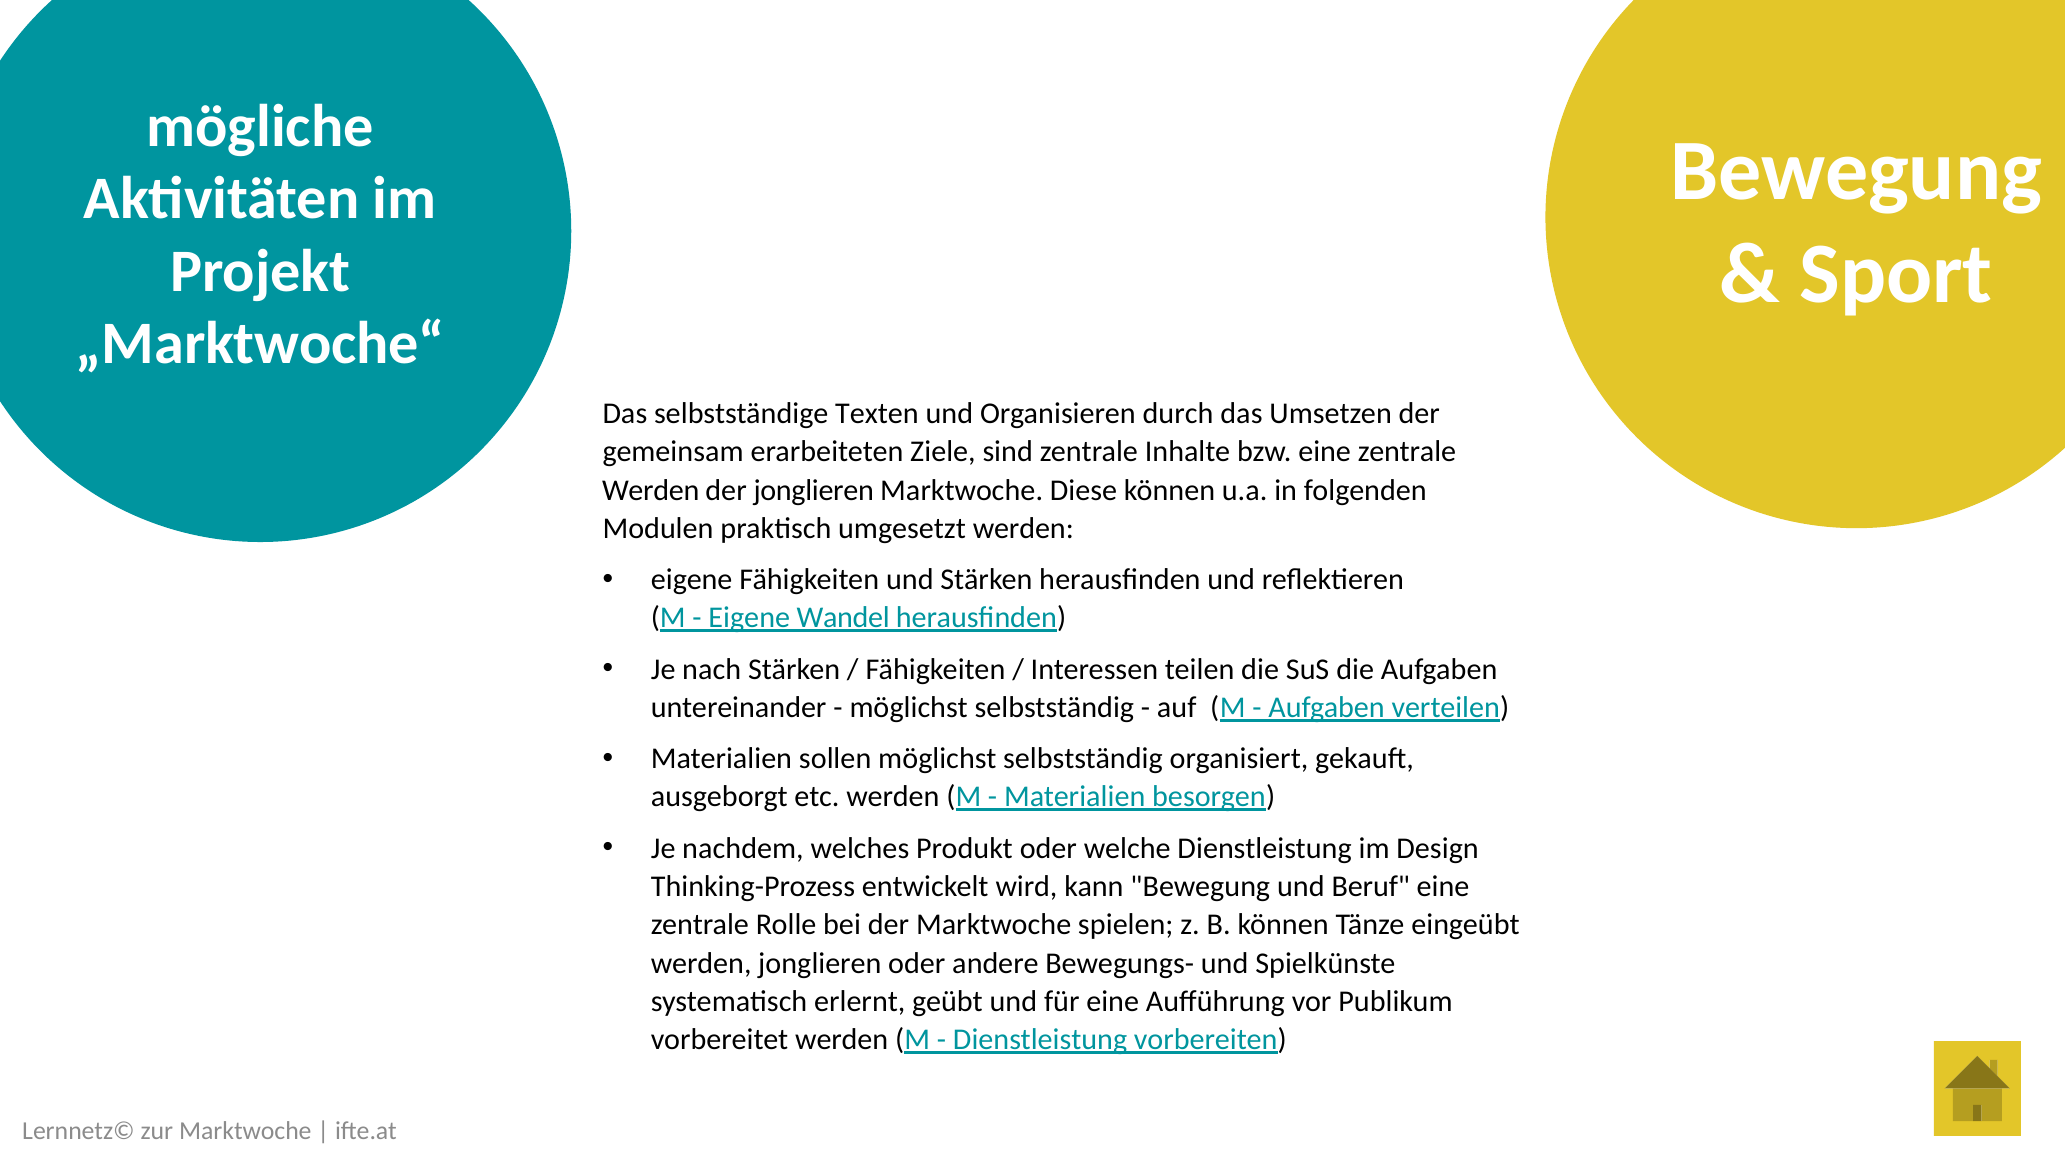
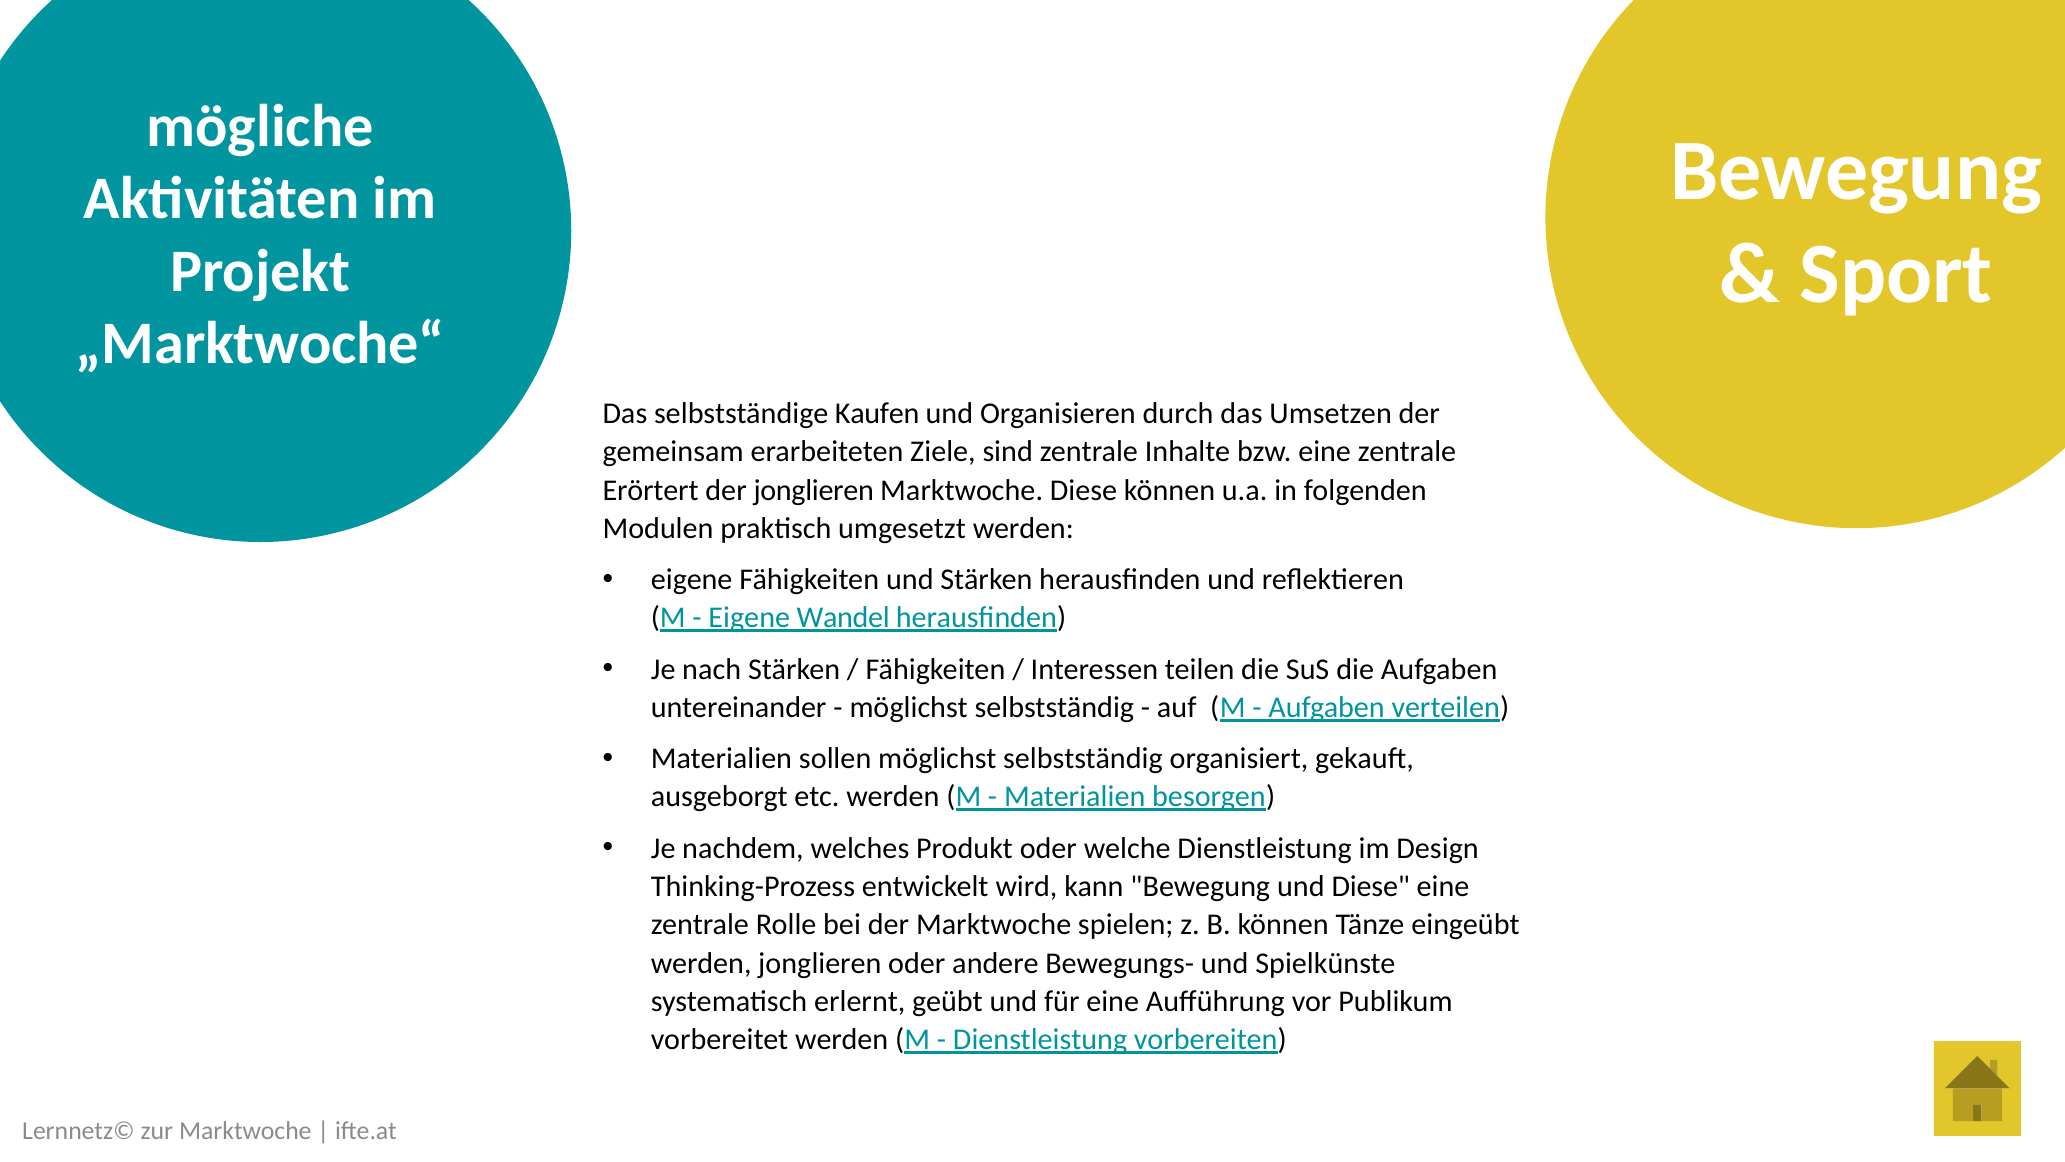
Texten: Texten -> Kaufen (877, 413)
Werden: Werden -> Erörtert (651, 490)
und Beruf: Beruf -> Diese (1371, 886)
